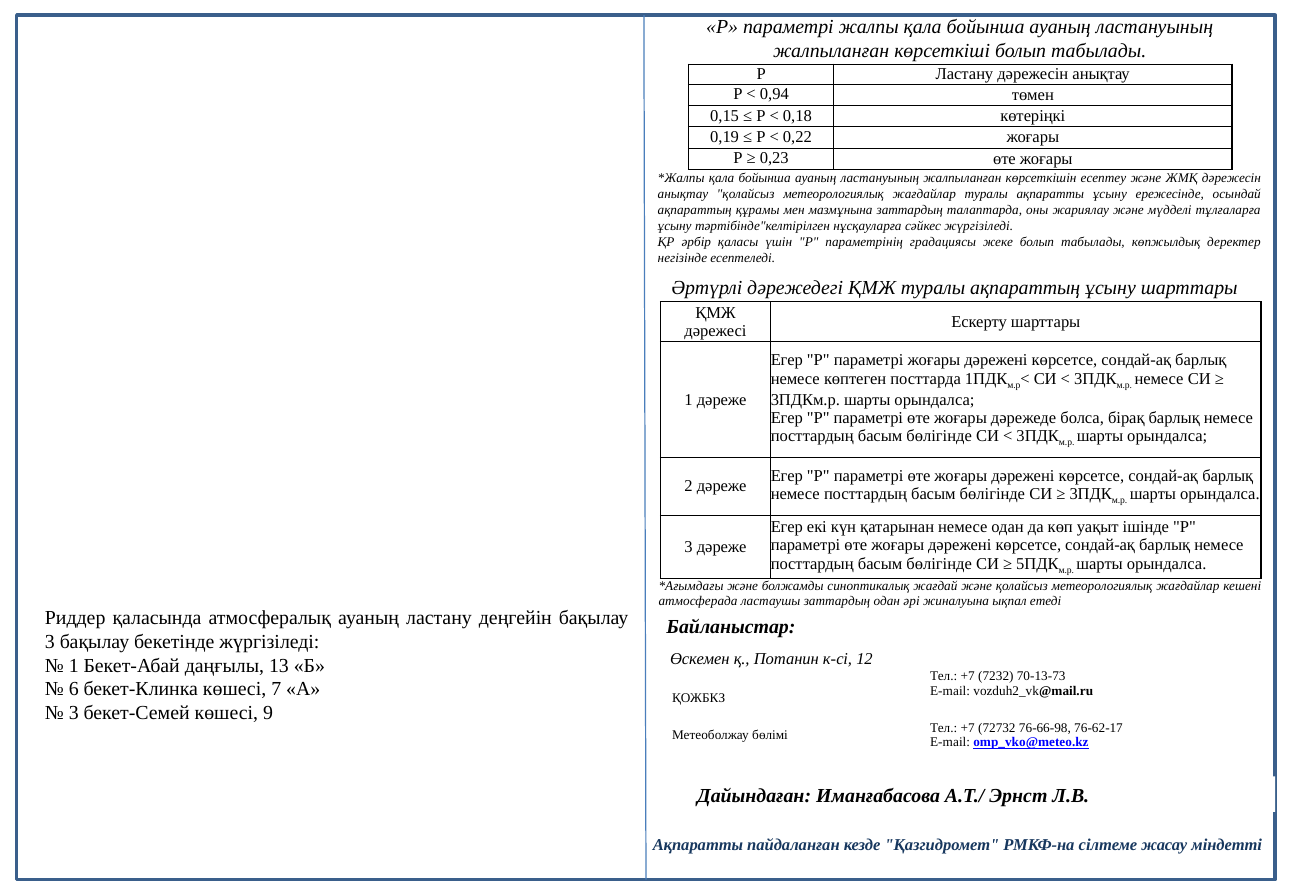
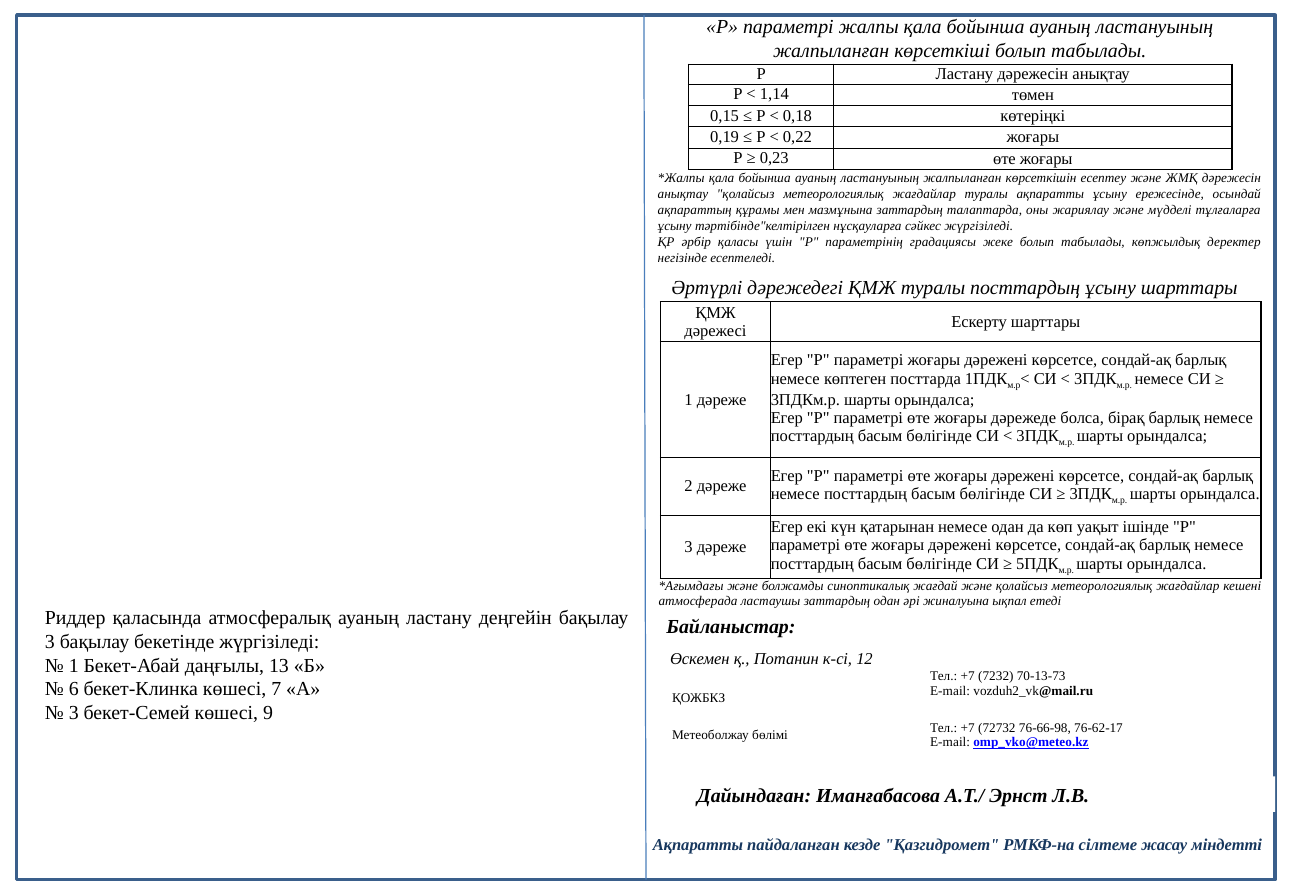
0,94: 0,94 -> 1,14 (774, 94)
туралы ақпараттың: ақпараттың -> посттардың (1025, 288)
